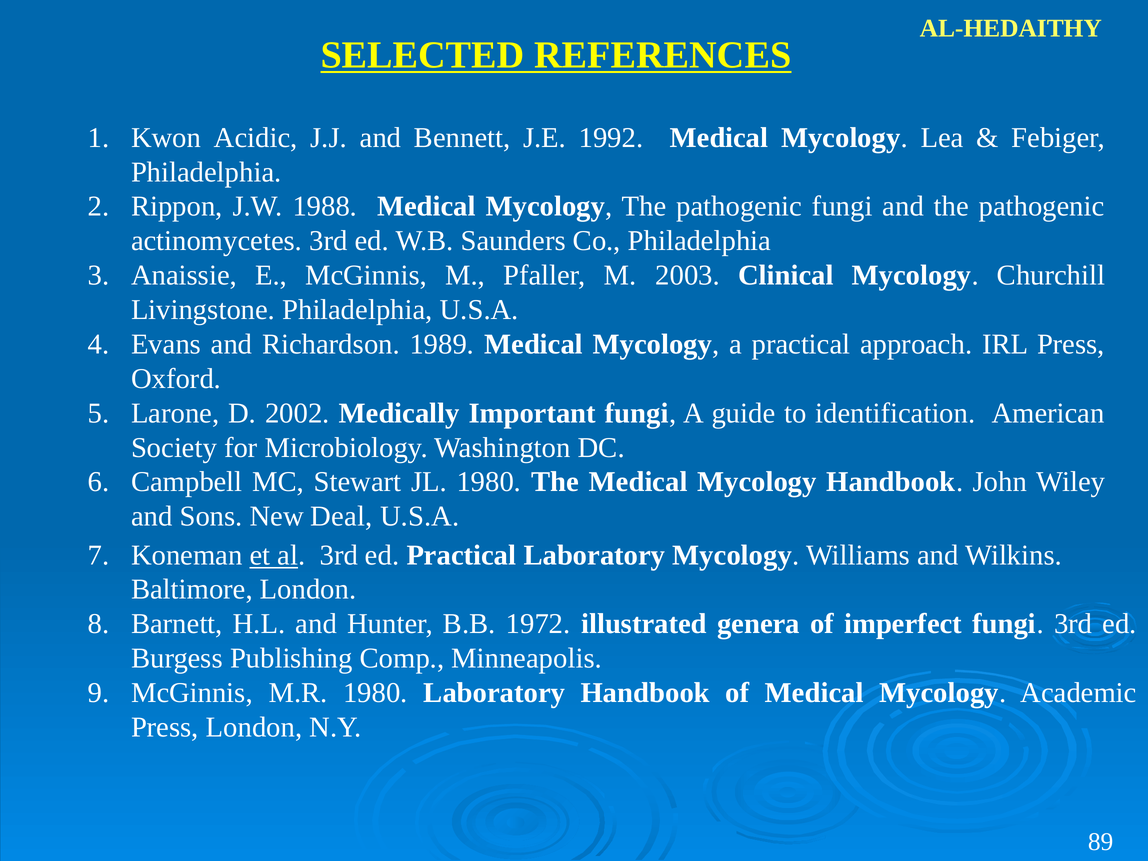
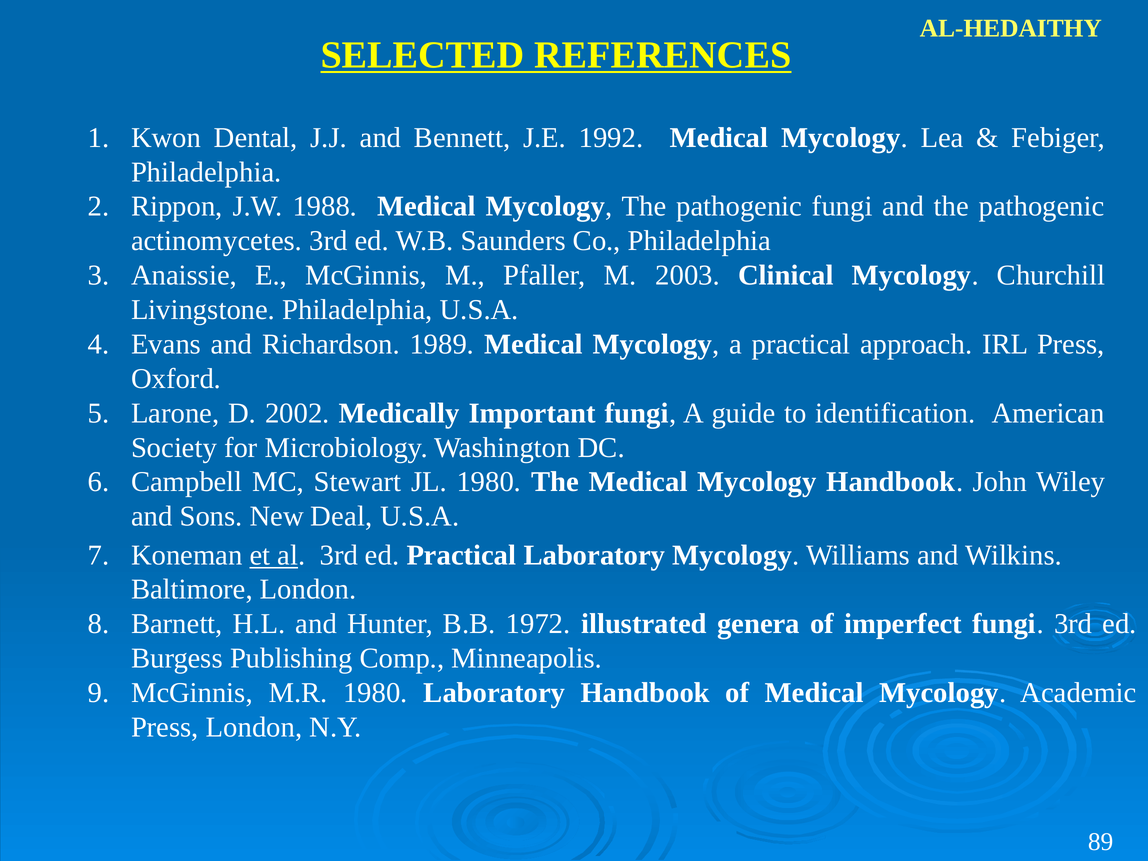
Acidic: Acidic -> Dental (256, 138)
